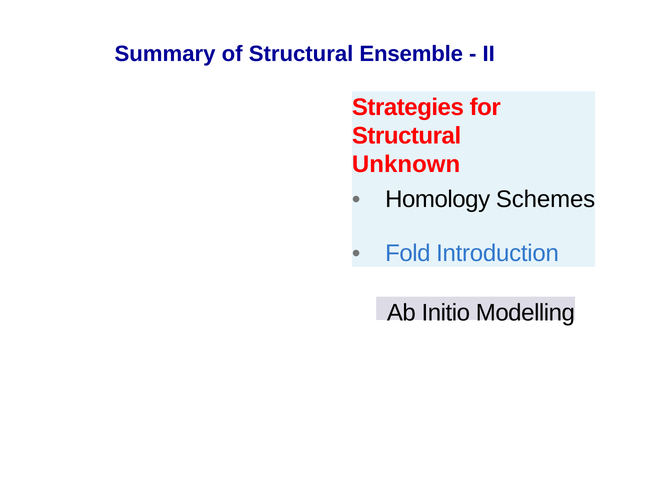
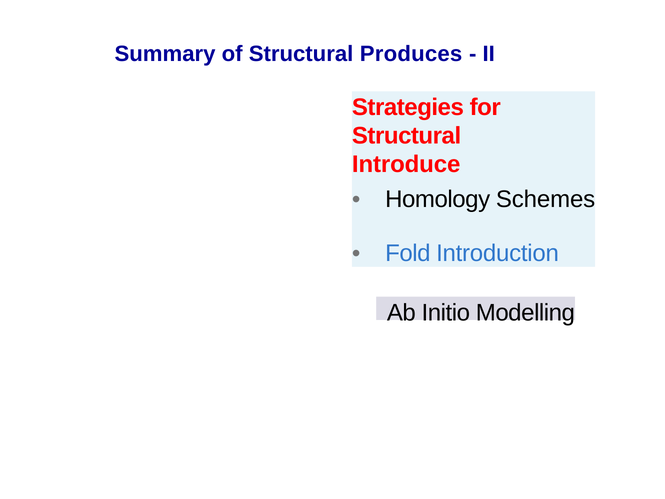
Ensemble: Ensemble -> Produces (411, 54)
Unknown: Unknown -> Introduce (406, 164)
